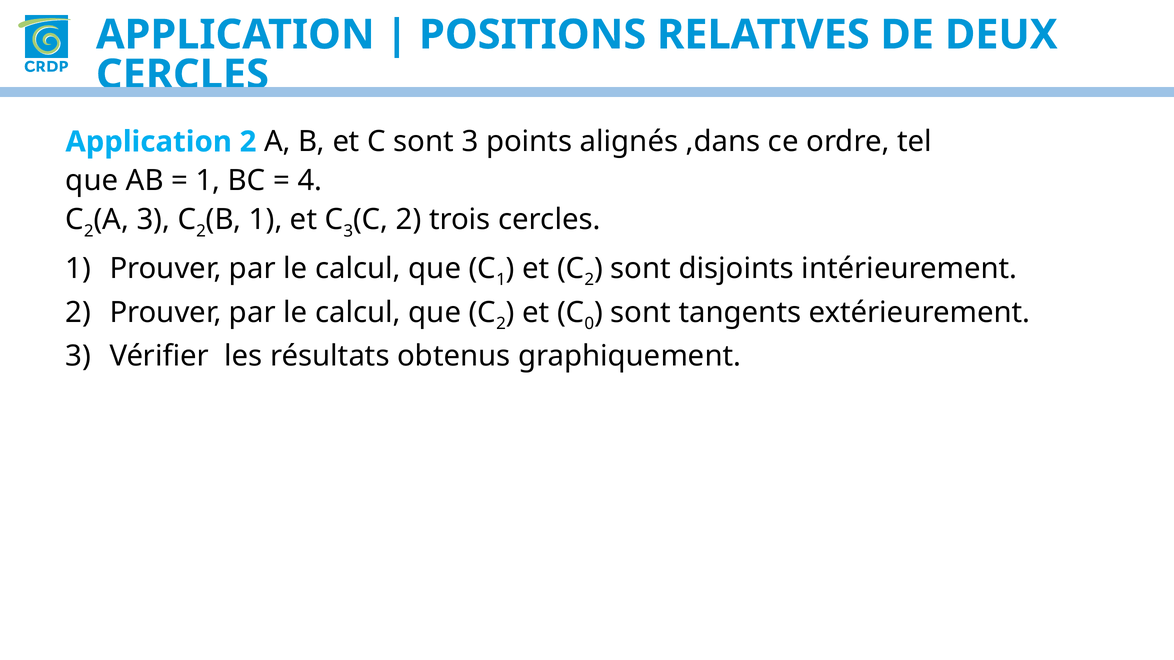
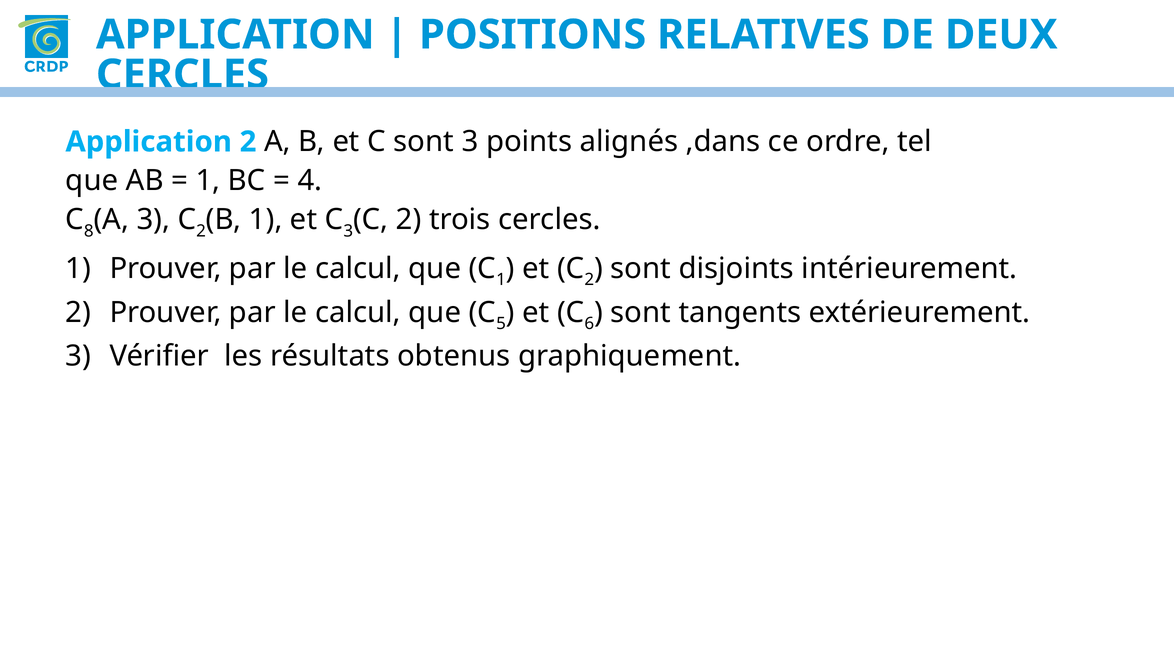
2: 2 -> 8 (89, 231)
que C 2: 2 -> 5 (501, 324)
0: 0 -> 6 (589, 324)
